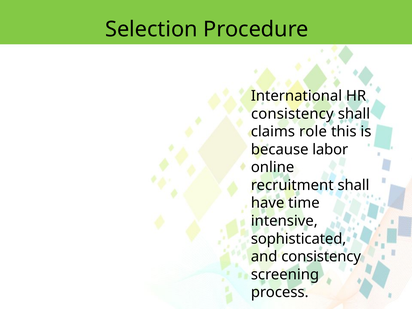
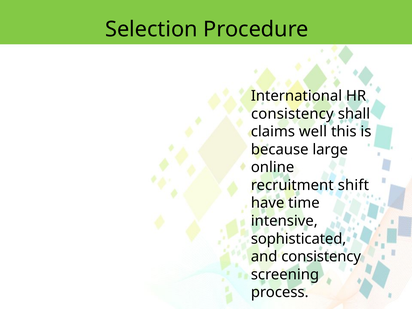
role: role -> well (313, 132)
labor: labor -> large (330, 150)
recruitment shall: shall -> shift (353, 185)
